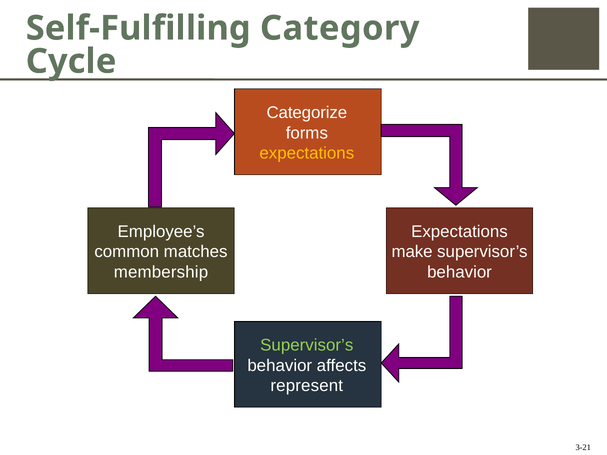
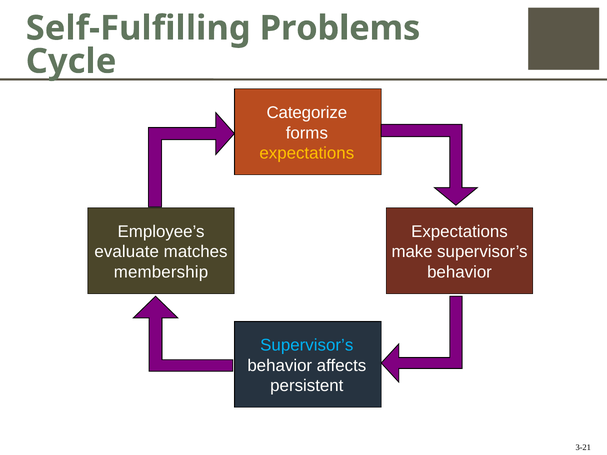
Category: Category -> Problems (340, 28)
common: common -> evaluate (127, 252)
Supervisor’s colour: light green -> light blue (307, 346)
represent: represent -> persistent (307, 386)
